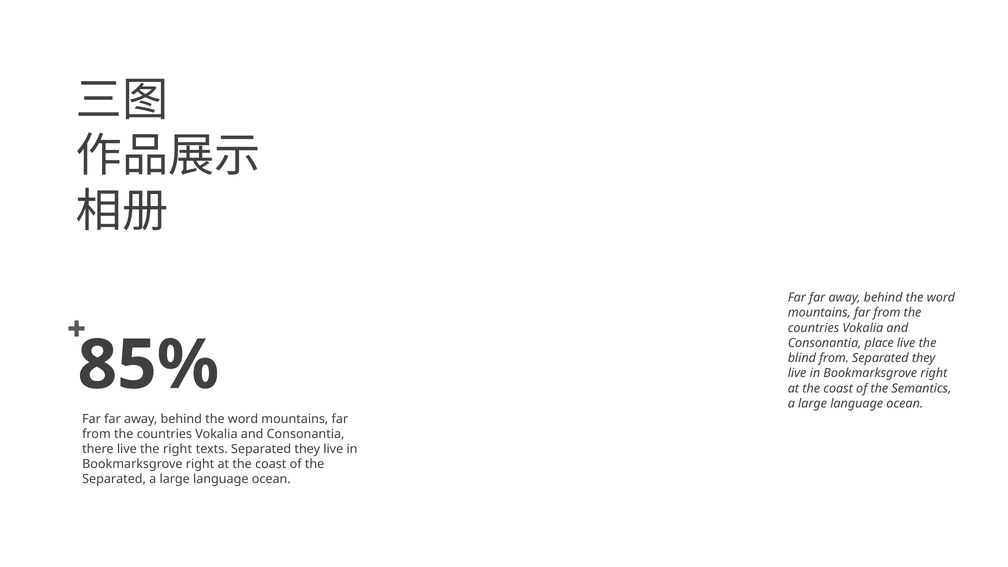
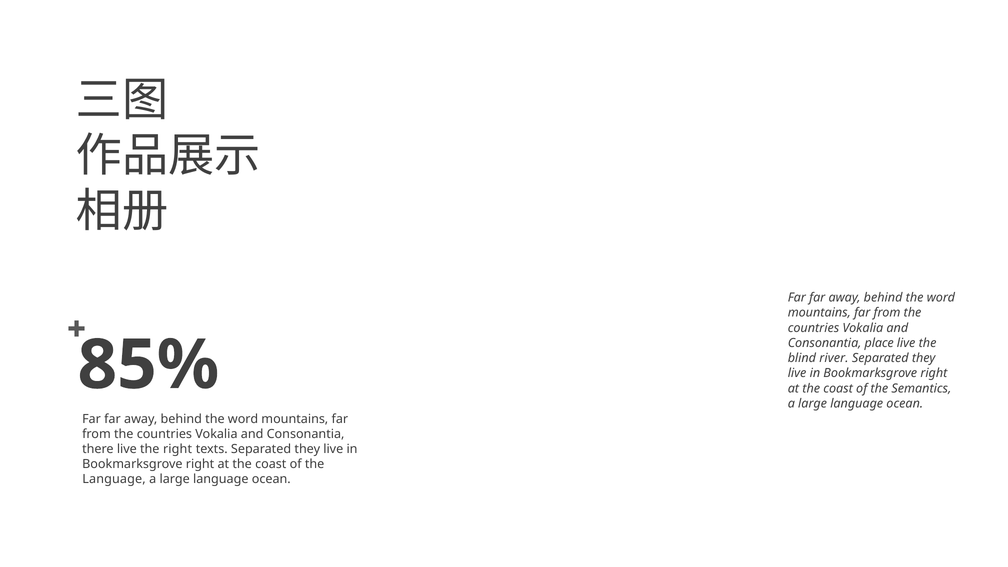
blind from: from -> river (834, 358)
Separated: Separated -> Language (114, 479)
